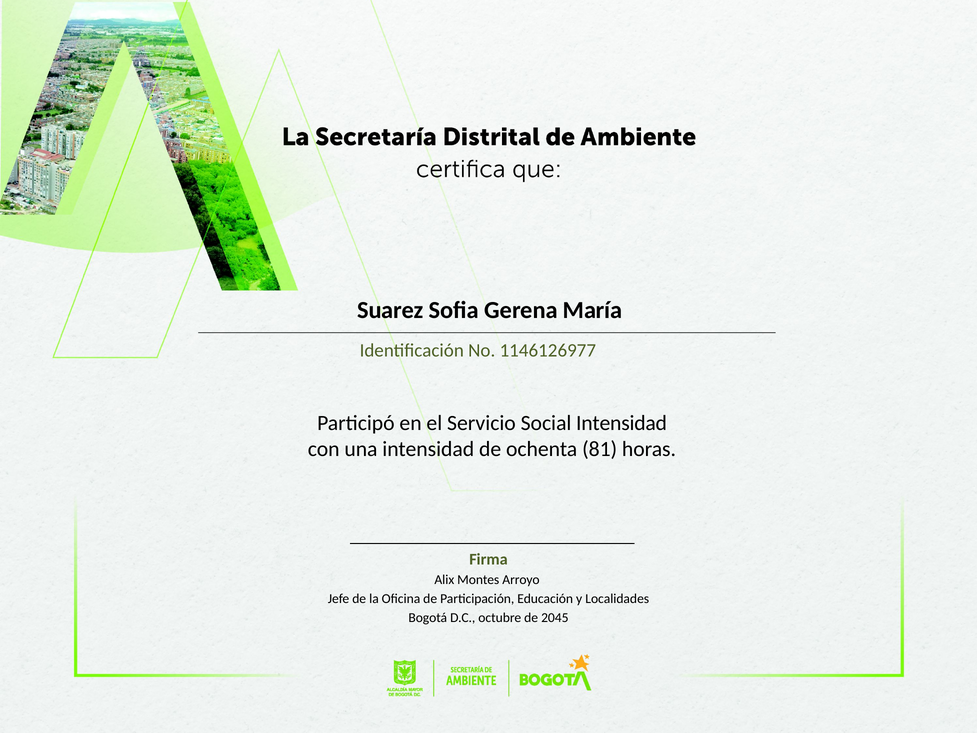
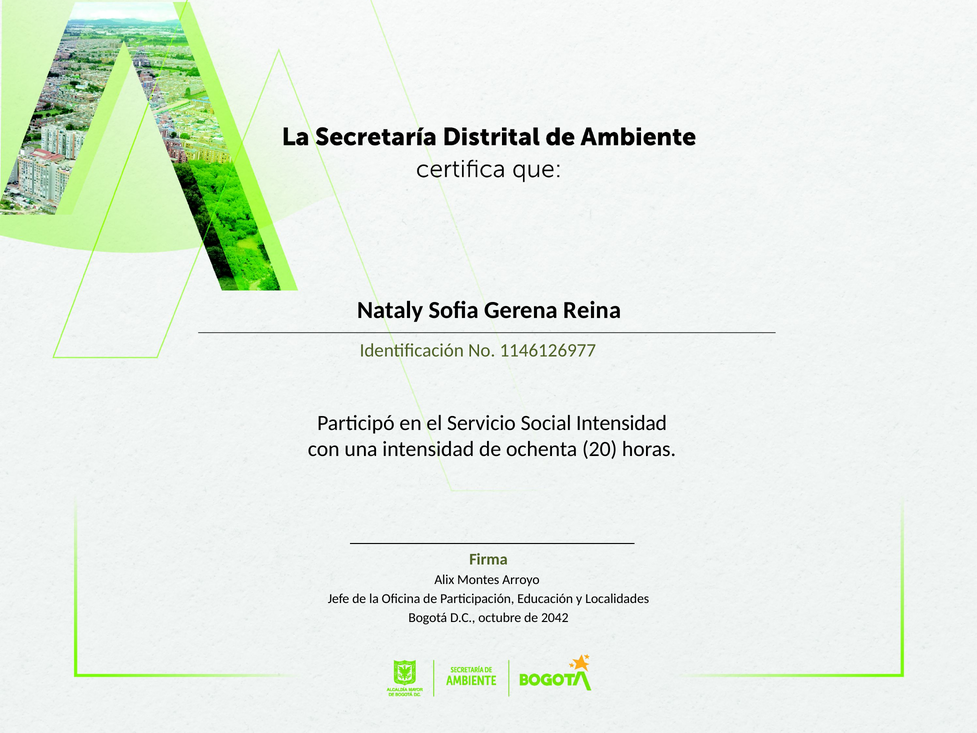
Suarez: Suarez -> Nataly (390, 310)
María: María -> Reina (592, 310)
81: 81 -> 20 (600, 449)
2045: 2045 -> 2042 (555, 618)
